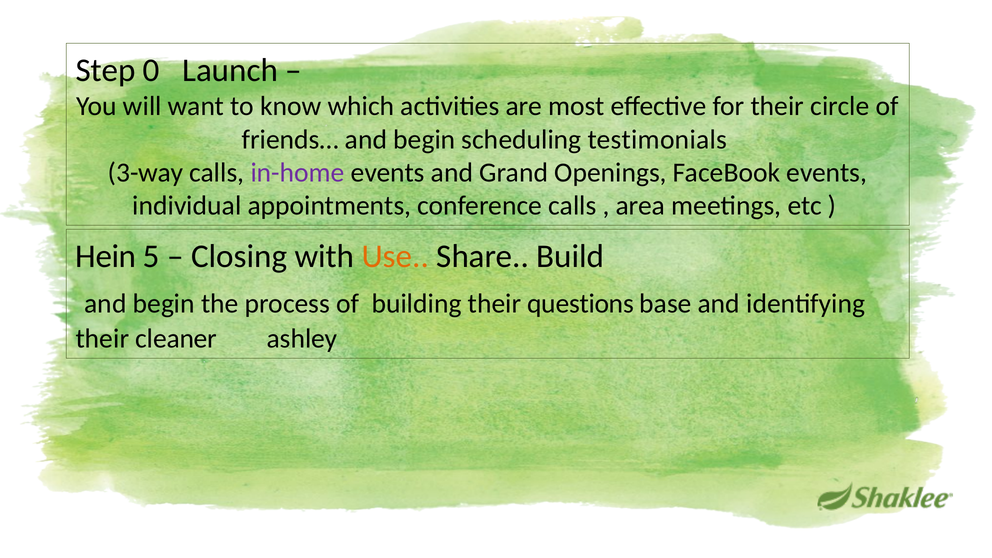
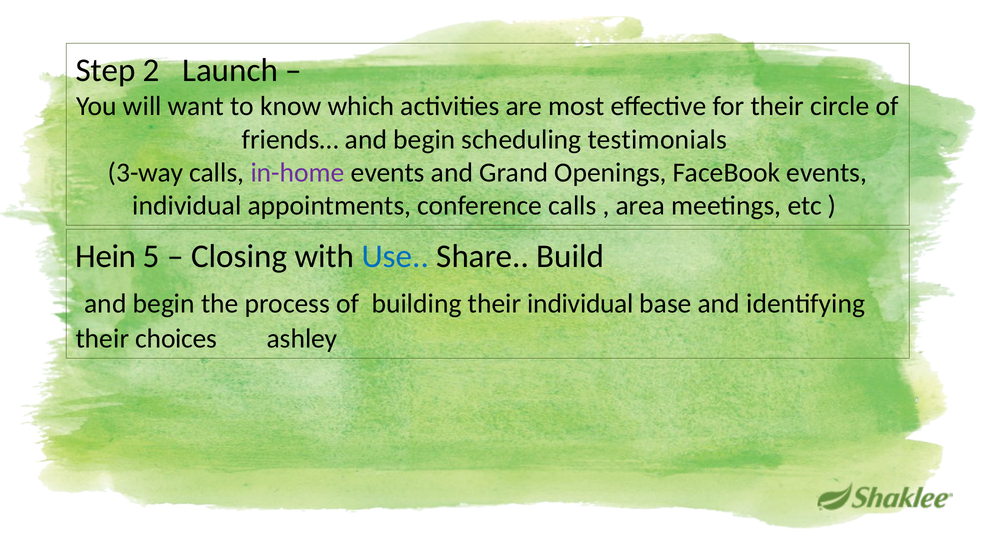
0: 0 -> 2 (151, 70)
Use colour: orange -> blue (395, 256)
their questions: questions -> individual (581, 303)
cleaner: cleaner -> choices (176, 339)
